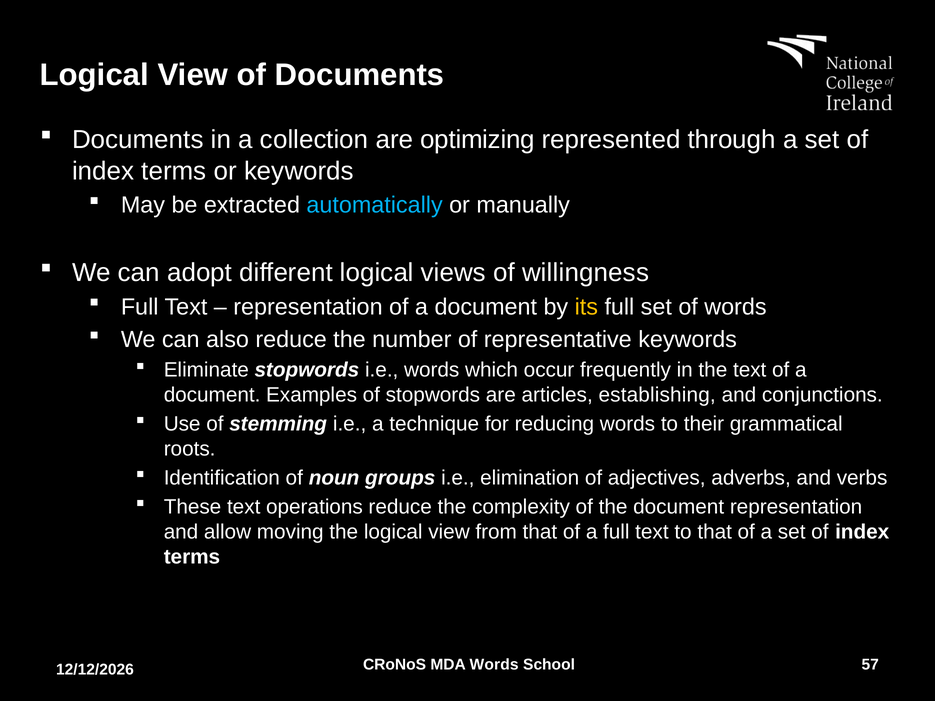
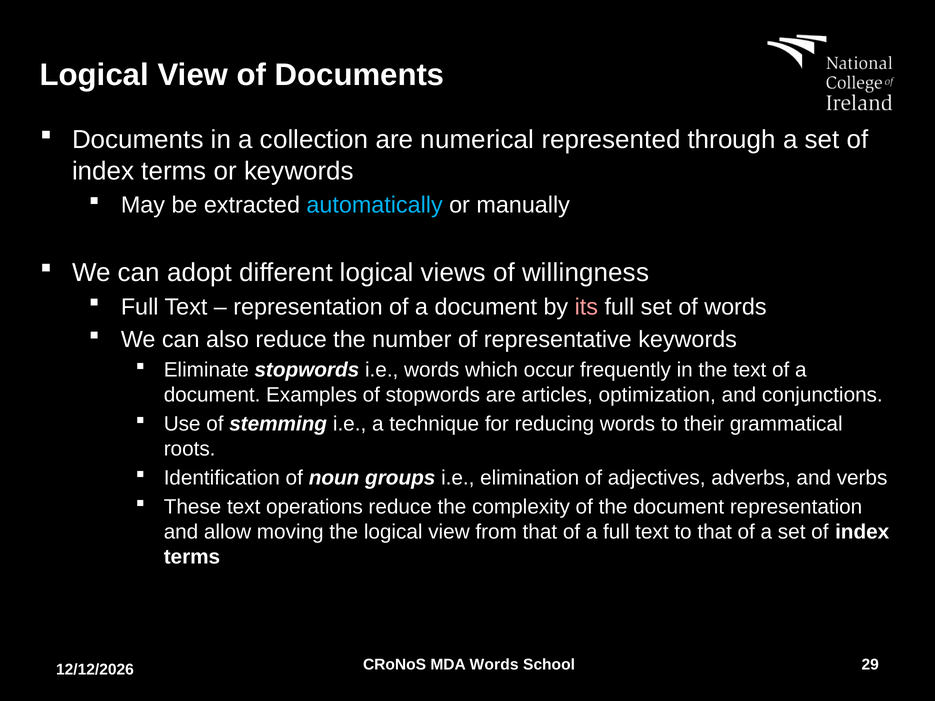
optimizing: optimizing -> numerical (477, 140)
its colour: yellow -> pink (586, 307)
establishing: establishing -> optimization (657, 395)
57: 57 -> 29 (870, 665)
